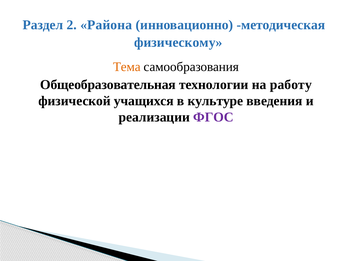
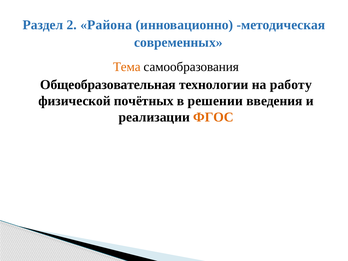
физическому: физическому -> современных (178, 42)
учащихся: учащихся -> почётных (144, 101)
культуре: культуре -> решении (215, 101)
ФГОС colour: purple -> orange (213, 117)
